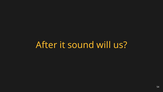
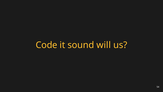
After: After -> Code (47, 45)
